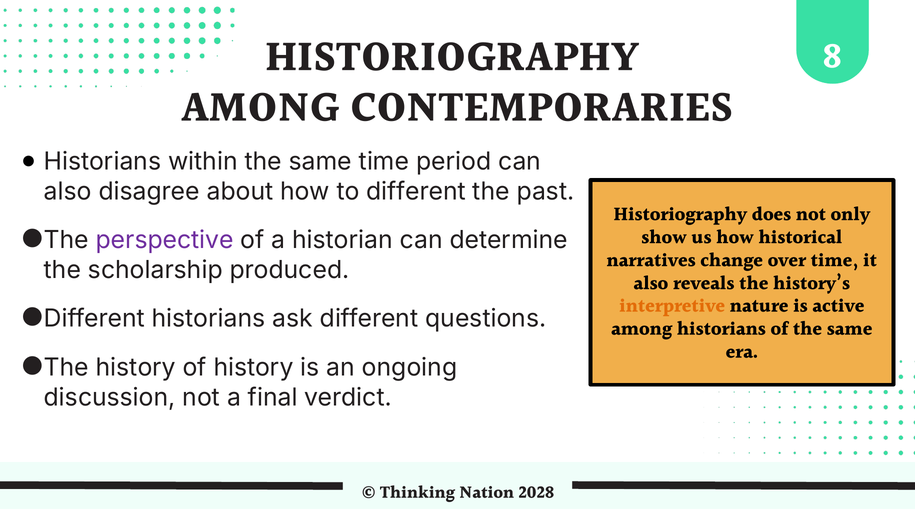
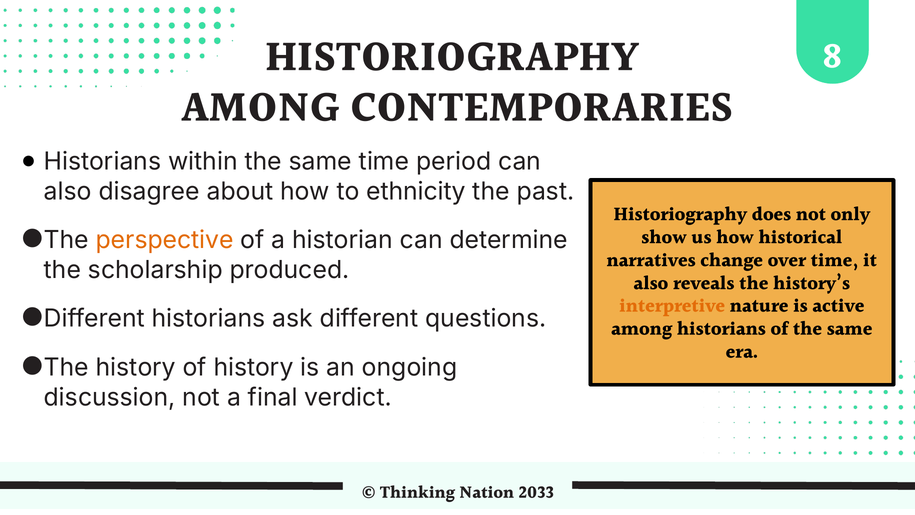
to different: different -> ethnicity (416, 191)
perspective colour: purple -> orange (165, 240)
2028: 2028 -> 2033 (536, 493)
